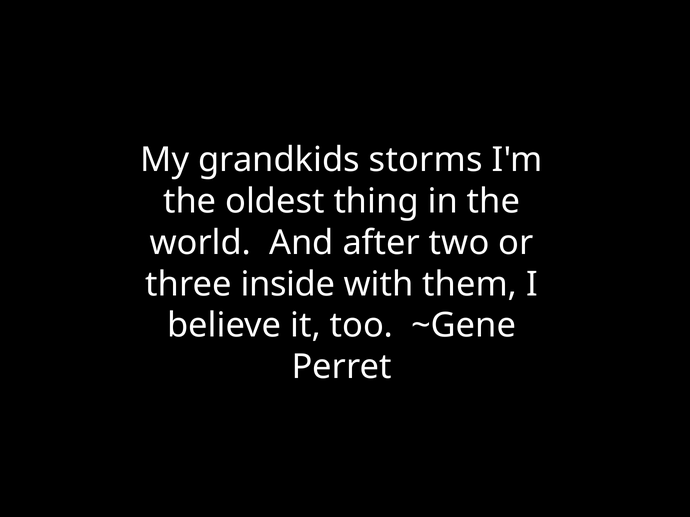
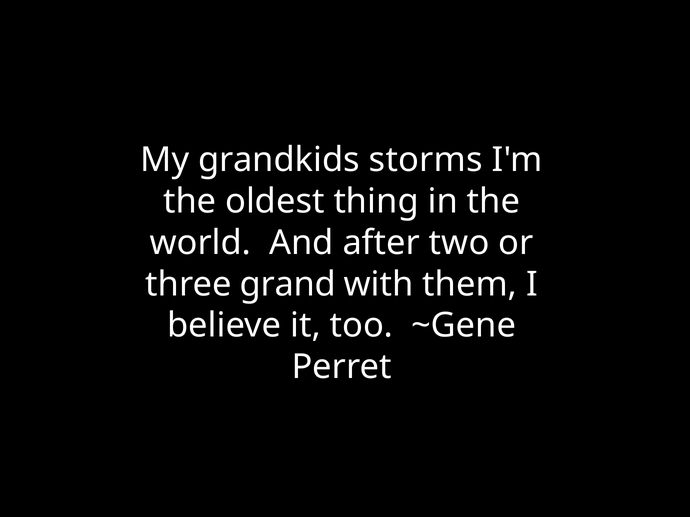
inside: inside -> grand (288, 284)
